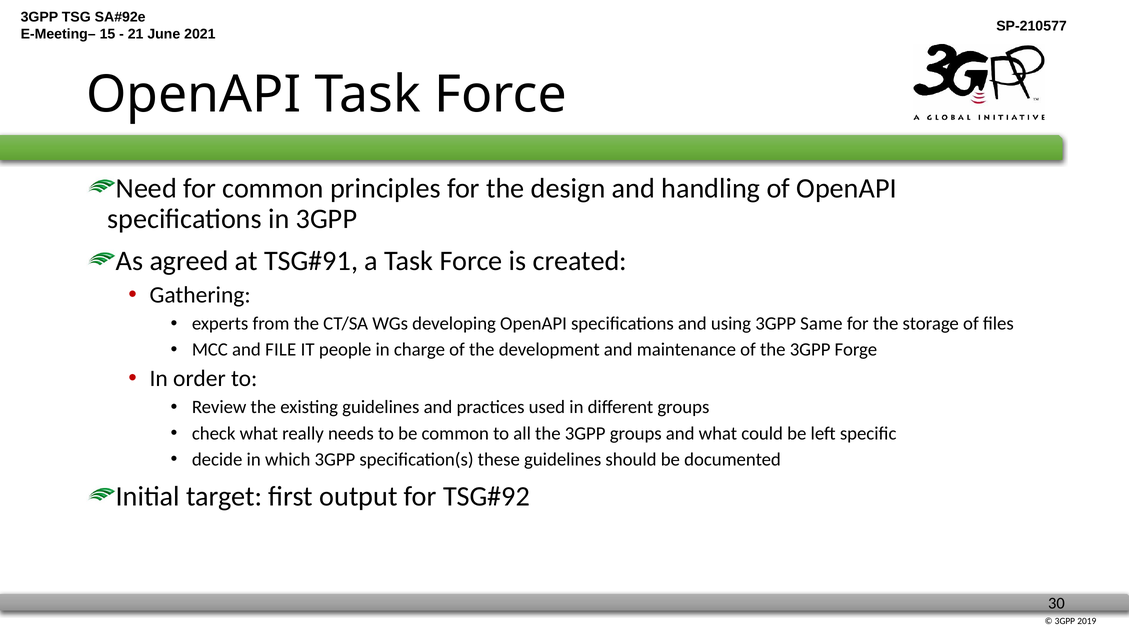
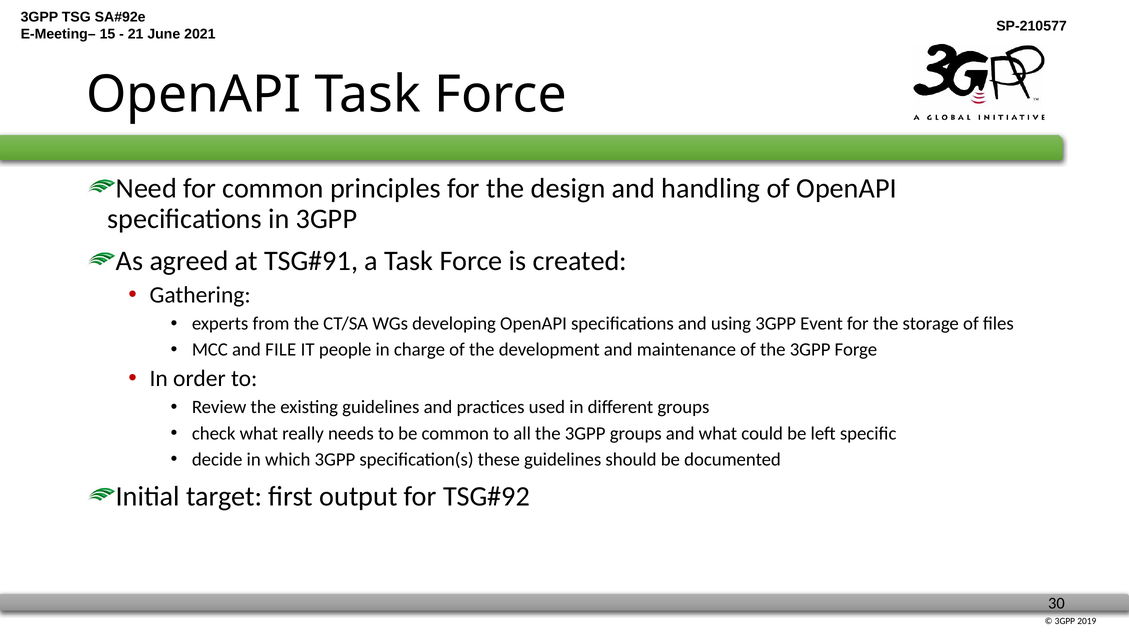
Same: Same -> Event (822, 324)
